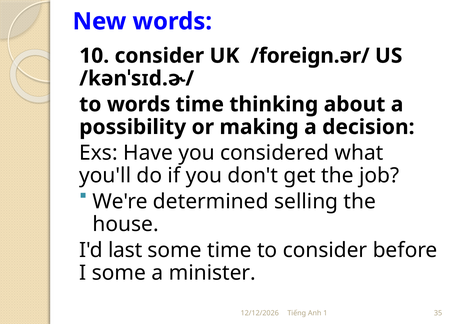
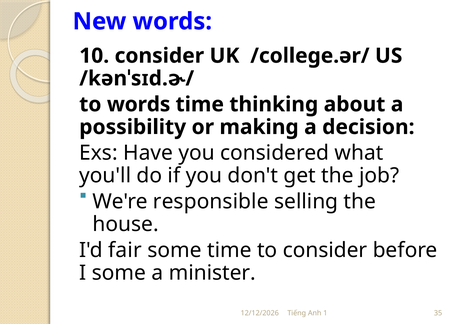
/foreign.ər/: /foreign.ər/ -> /college.ər/ (310, 56)
determined: determined -> responsible (211, 201)
last: last -> fair (125, 250)
